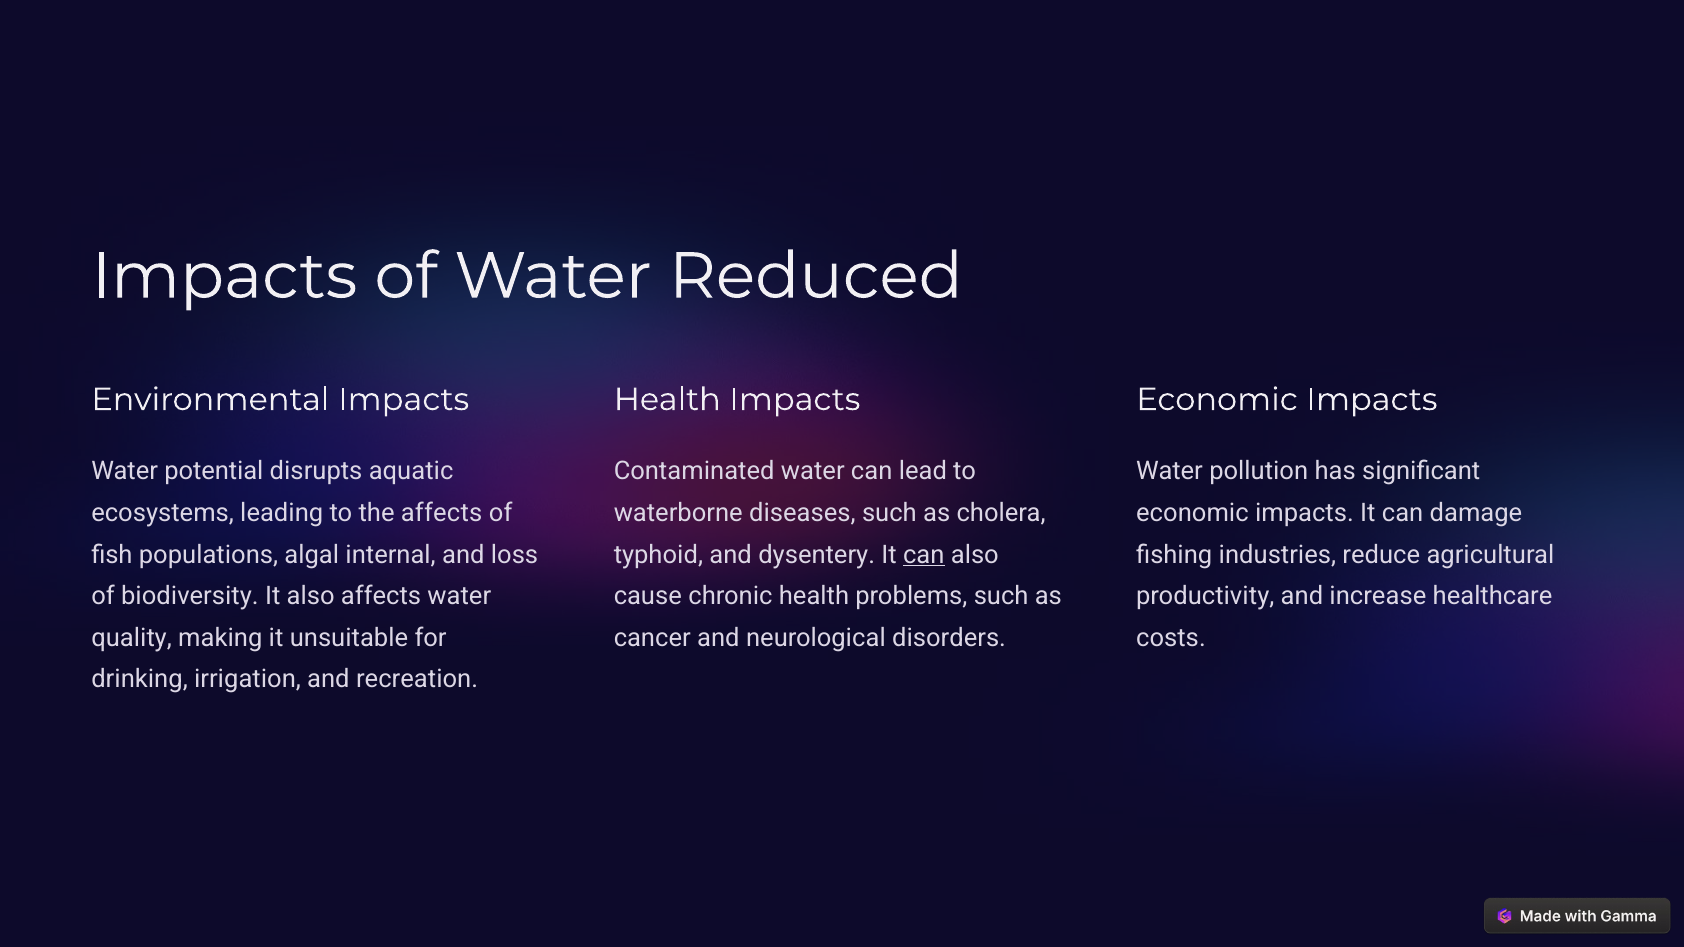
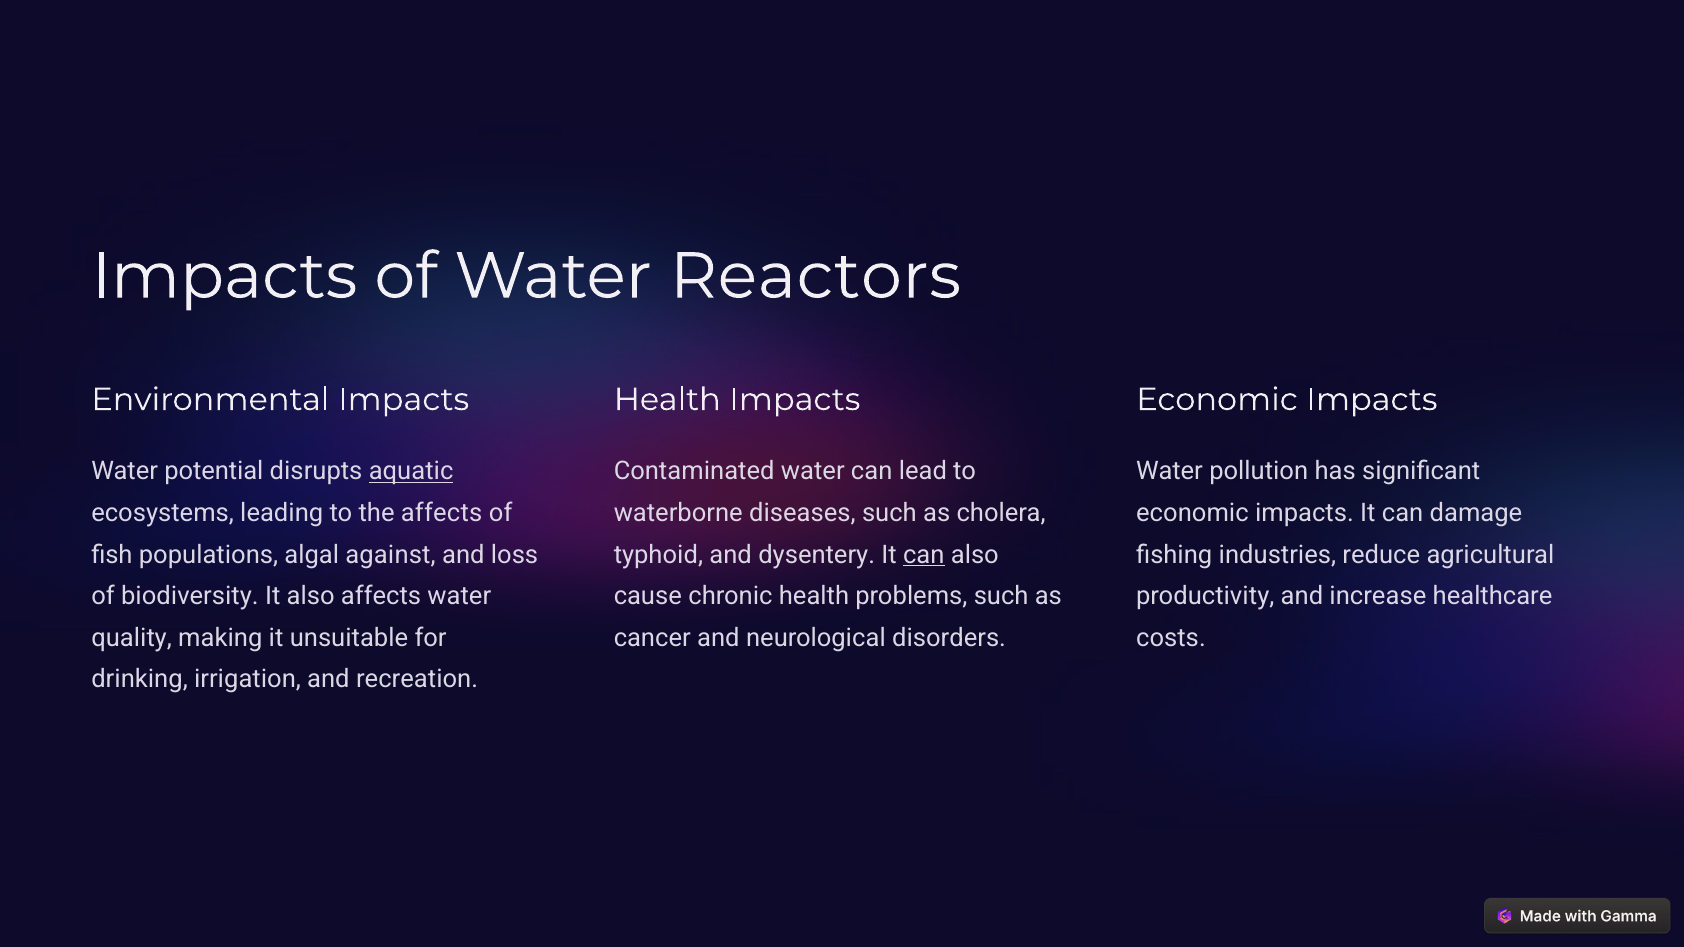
Reduced: Reduced -> Reactors (816, 276)
aquatic underline: none -> present (411, 471)
internal: internal -> against (391, 555)
